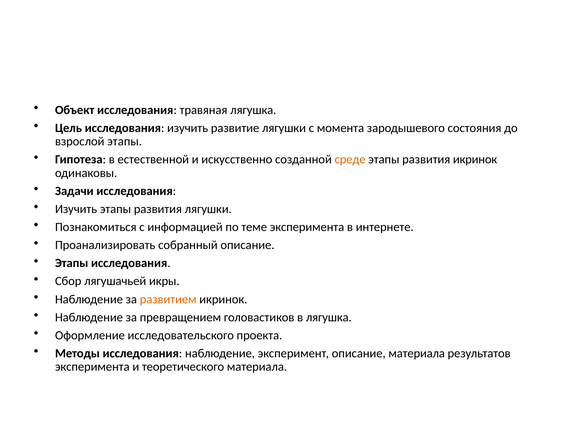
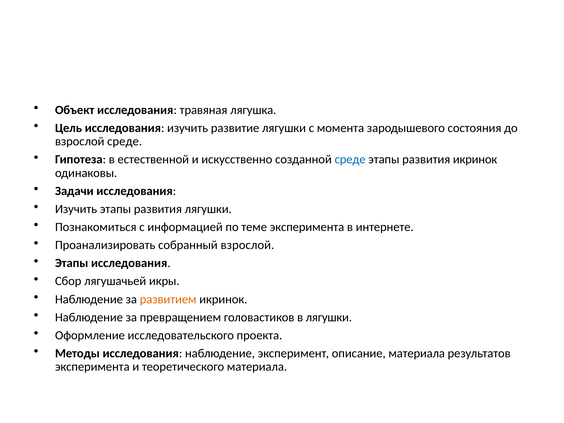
взрослой этапы: этапы -> среде (125, 141)
среде colour: orange -> blue (350, 159)
собранный описание: описание -> взрослой (247, 245)
в лягушка: лягушка -> лягушки (329, 317)
